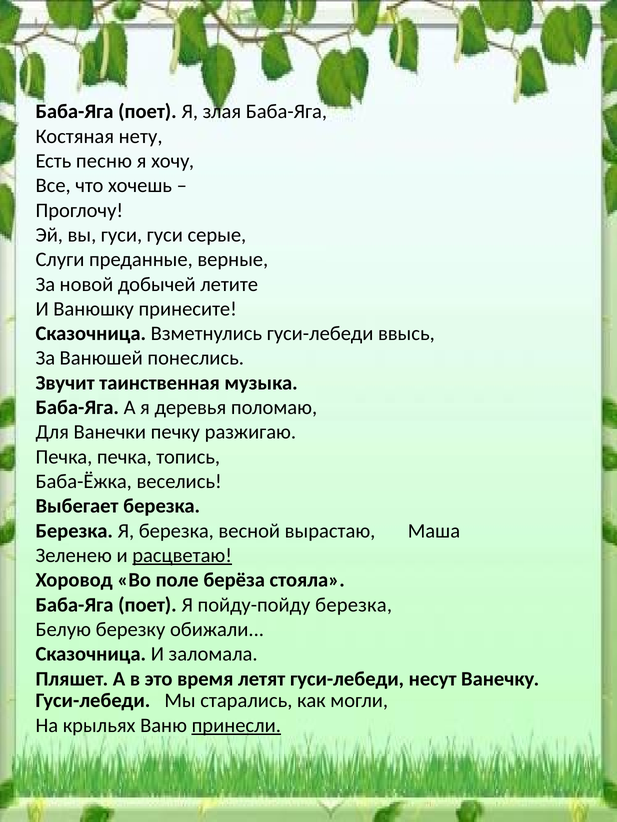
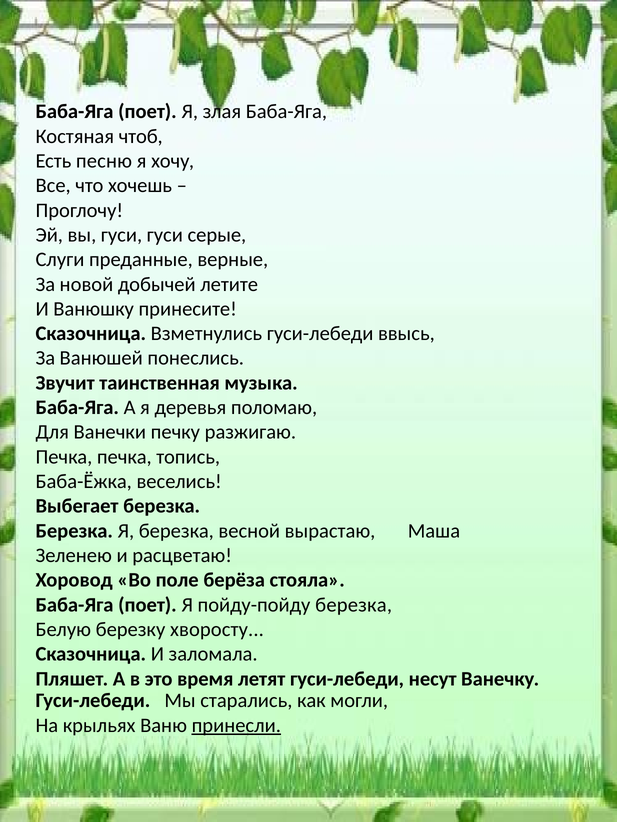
нету: нету -> чтоб (141, 136)
расцветаю underline: present -> none (182, 556)
обижали: обижали -> хворосту (217, 630)
